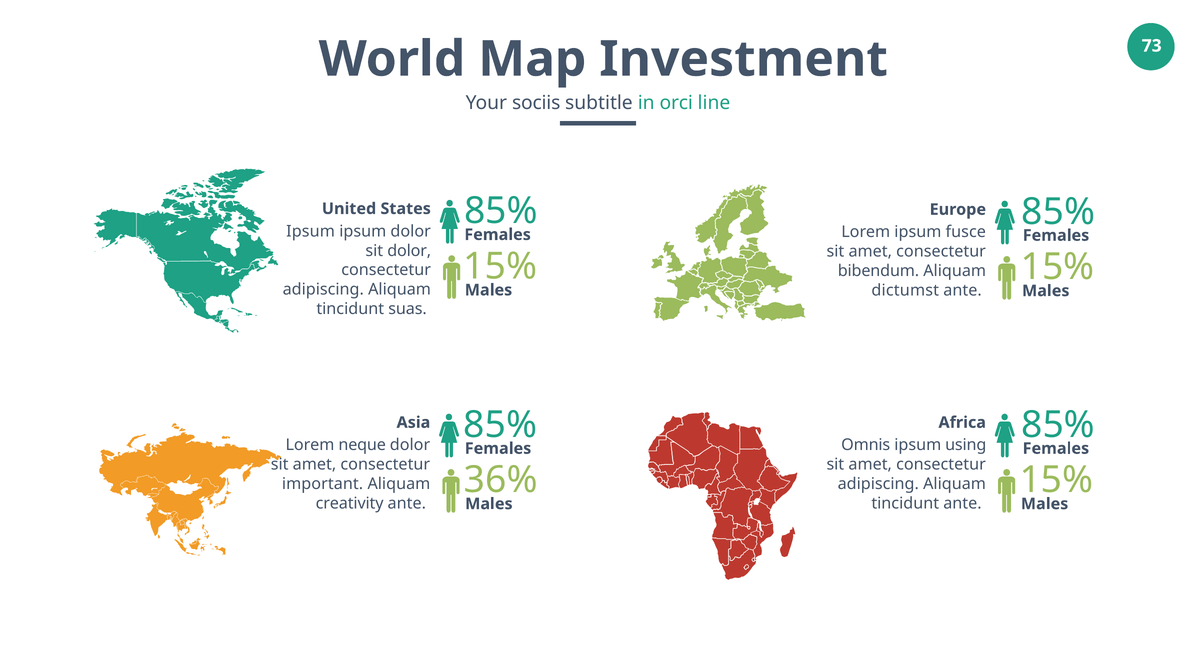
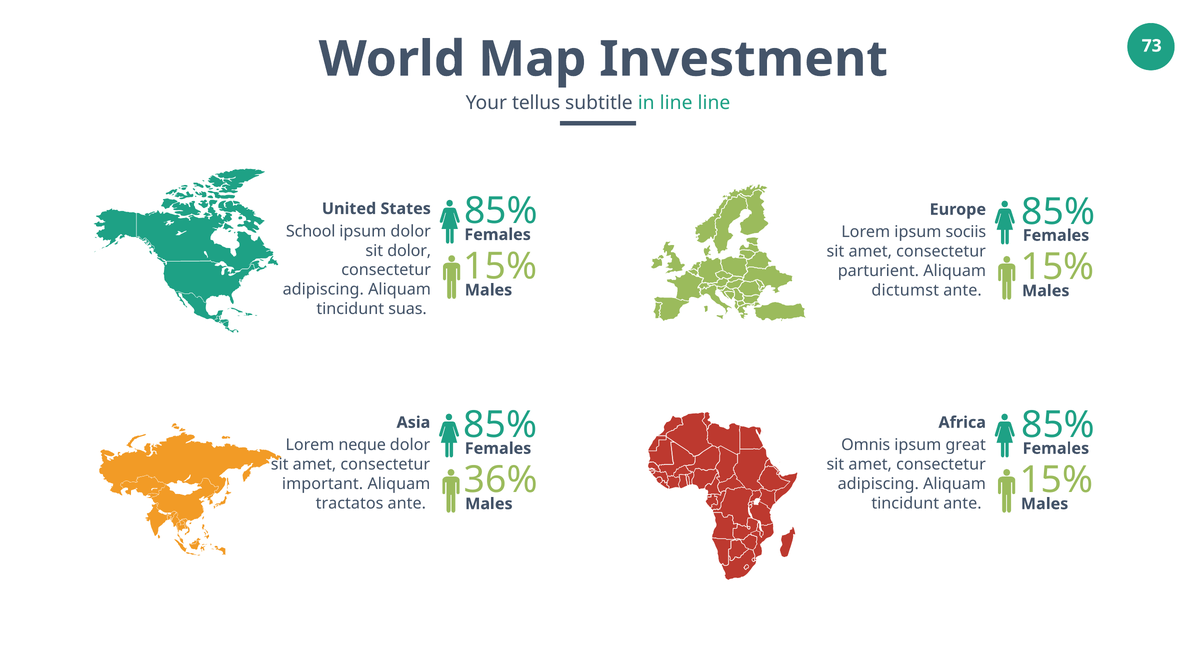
sociis: sociis -> tellus (536, 103)
in orci: orci -> line (676, 103)
Ipsum: Ipsum -> School (311, 231)
fusce: fusce -> sociis (966, 232)
bibendum: bibendum -> parturient (878, 271)
using: using -> great (966, 445)
creativity: creativity -> tractatos (350, 503)
